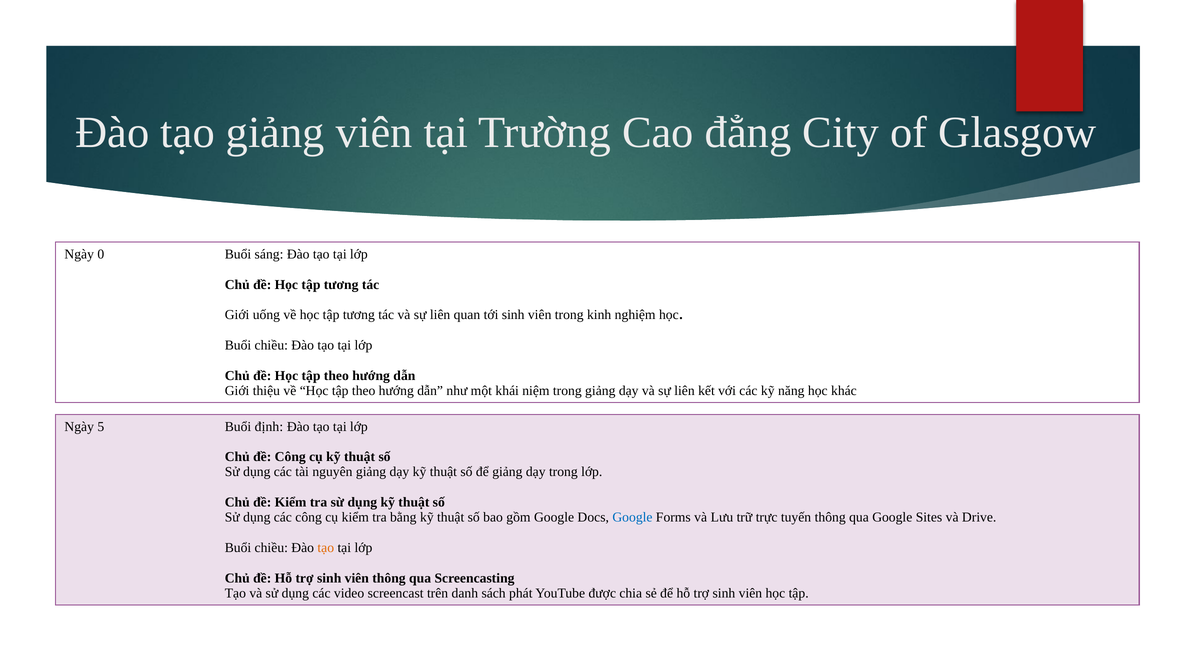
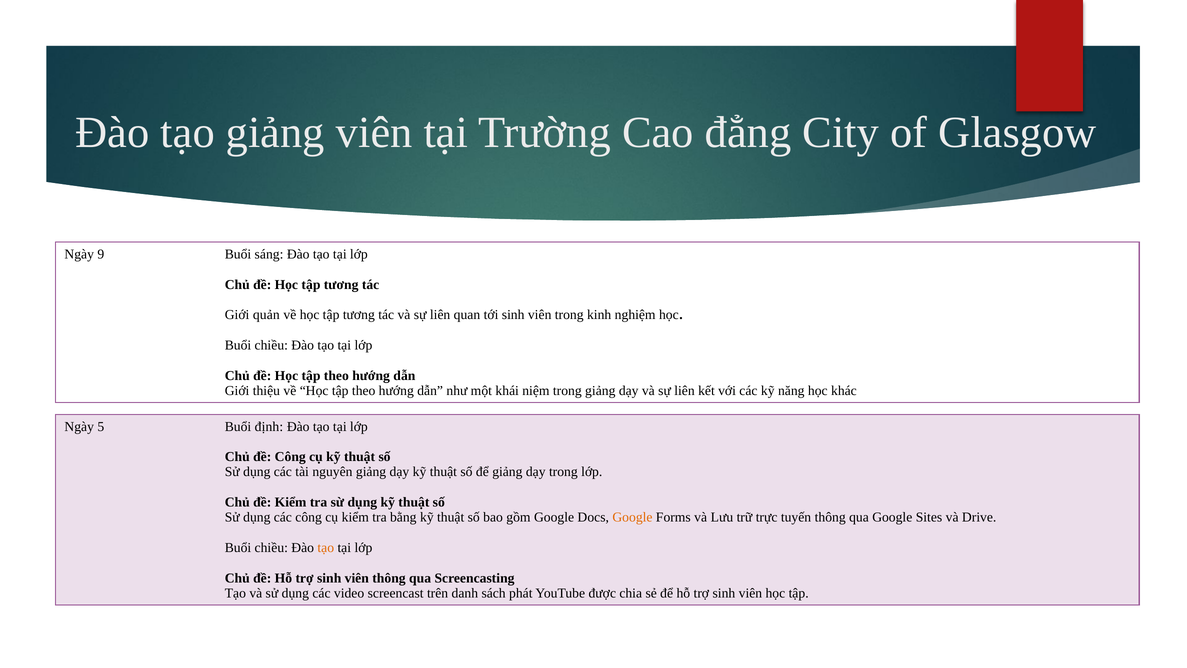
0: 0 -> 9 (101, 254)
uống: uống -> quản (266, 315)
Google colour: blue -> orange (632, 517)
